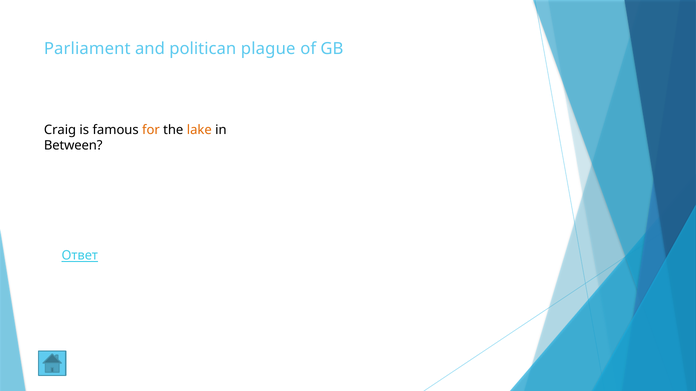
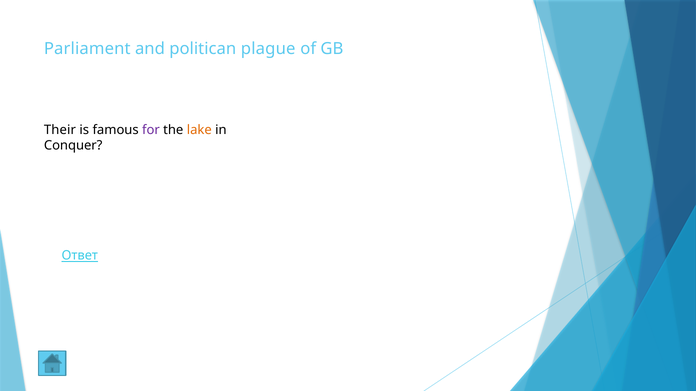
Craig: Craig -> Their (60, 130)
for colour: orange -> purple (151, 130)
Between: Between -> Conquer (73, 146)
